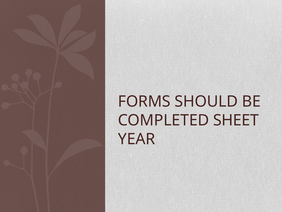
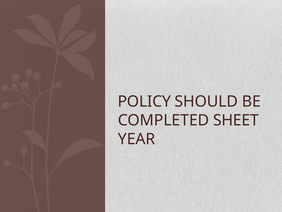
FORMS: FORMS -> POLICY (144, 101)
